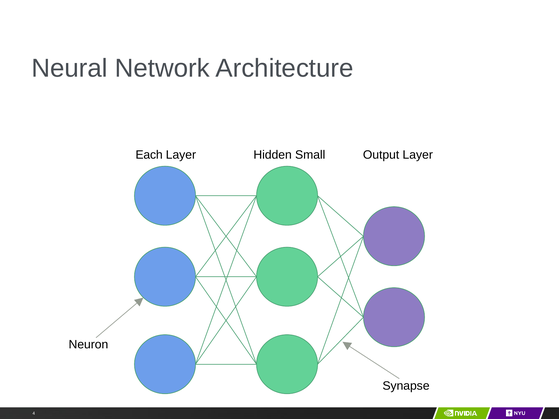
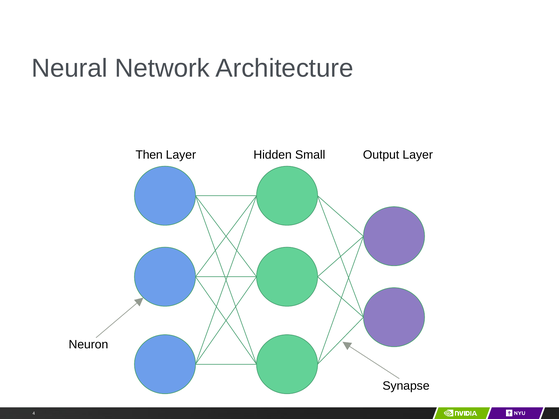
Each: Each -> Then (149, 155)
